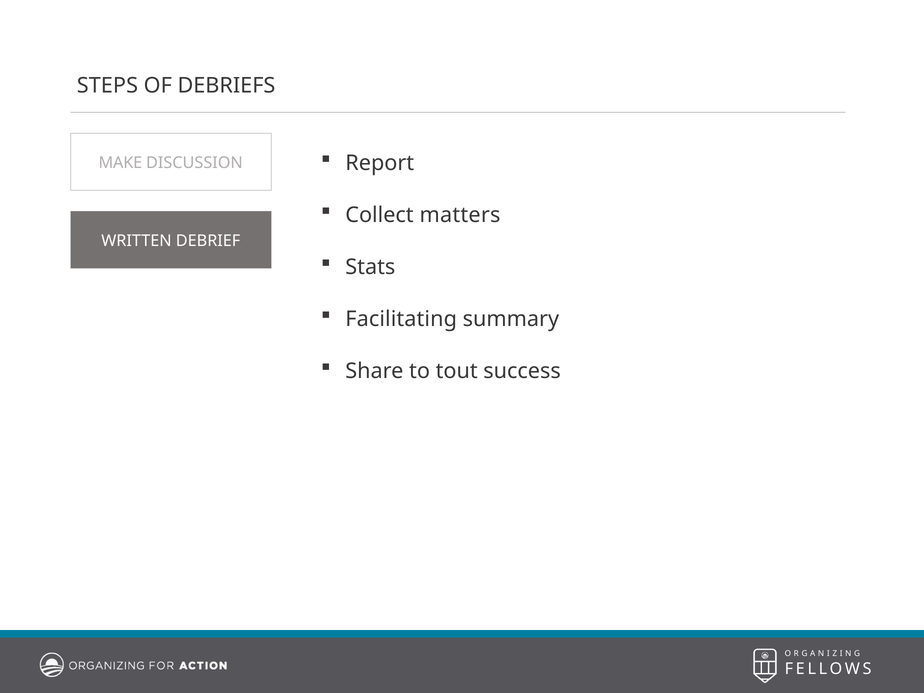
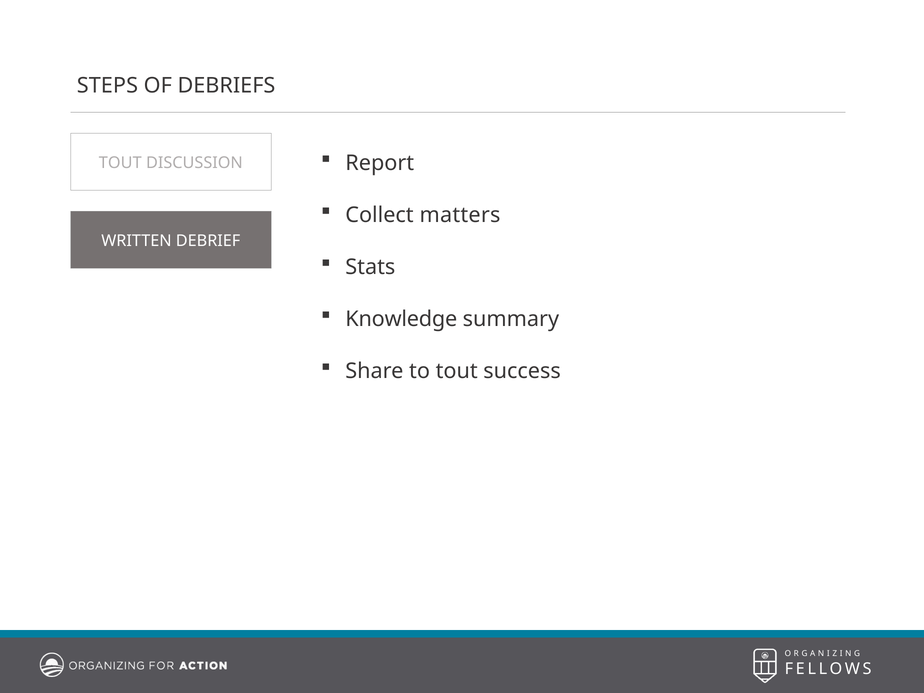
MAKE: MAKE -> TOUT (120, 163)
Facilitating: Facilitating -> Knowledge (401, 319)
